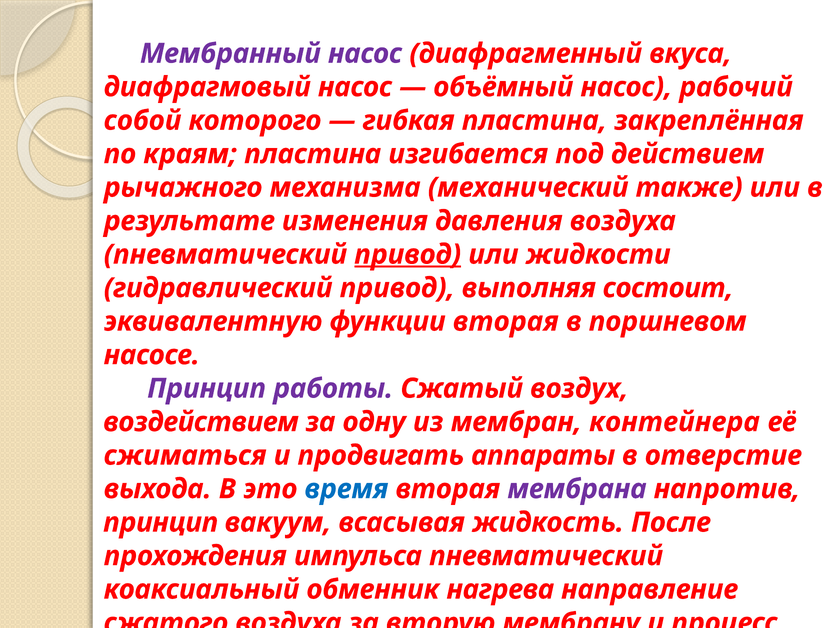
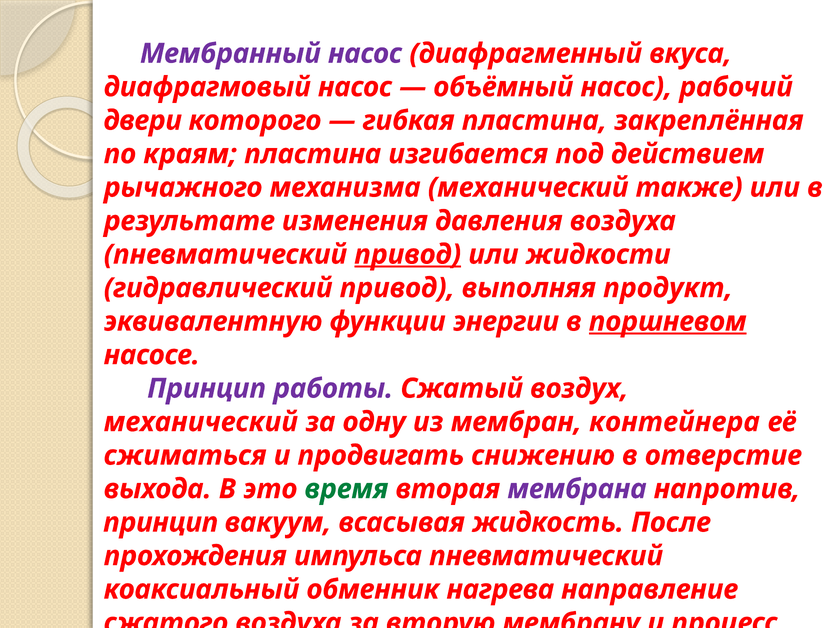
собой: собой -> двери (143, 120)
состоит: состоит -> продукт (668, 288)
функции вторая: вторая -> энергии (506, 321)
поршневом underline: none -> present (668, 321)
воздействием: воздействием -> механический (201, 422)
аппараты: аппараты -> снижению (543, 455)
время colour: blue -> green (346, 489)
